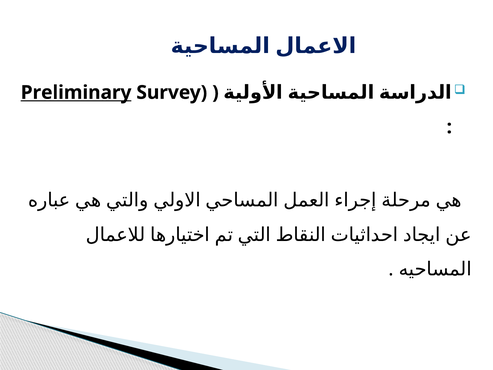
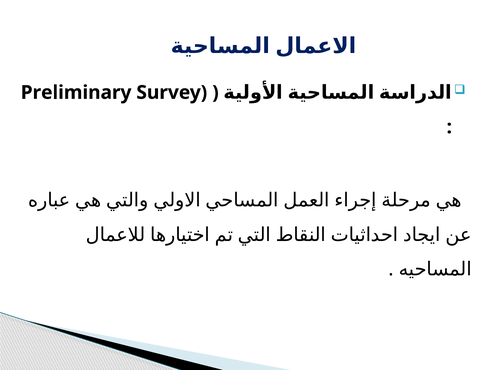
Preliminary underline: present -> none (76, 92)
